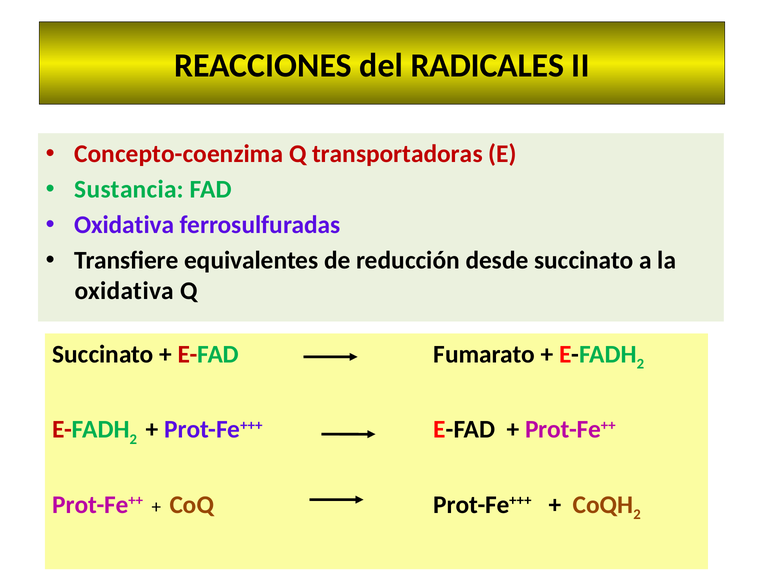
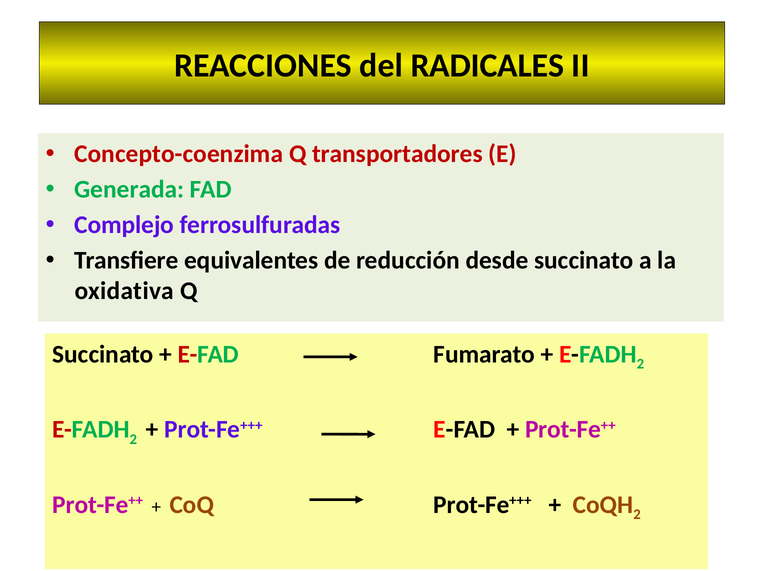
transportadoras: transportadoras -> transportadores (397, 154)
Sustancia: Sustancia -> Generada (129, 190)
Oxidativa: Oxidativa -> Complejo (124, 225)
